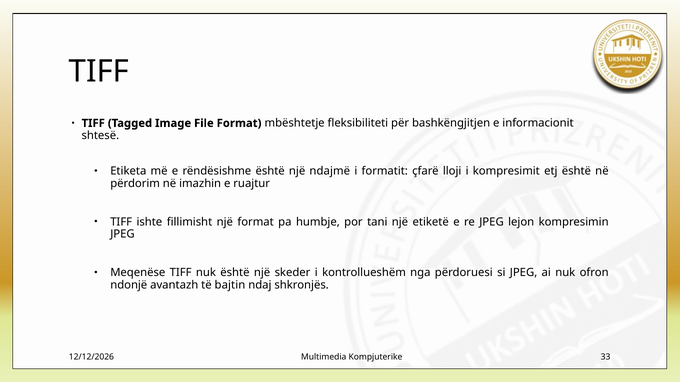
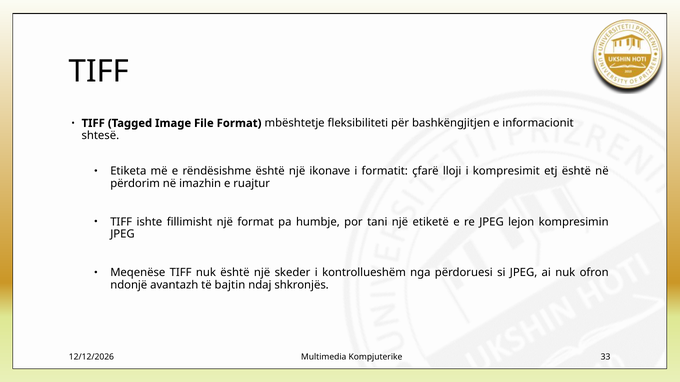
ndajmë: ndajmë -> ikonave (330, 171)
